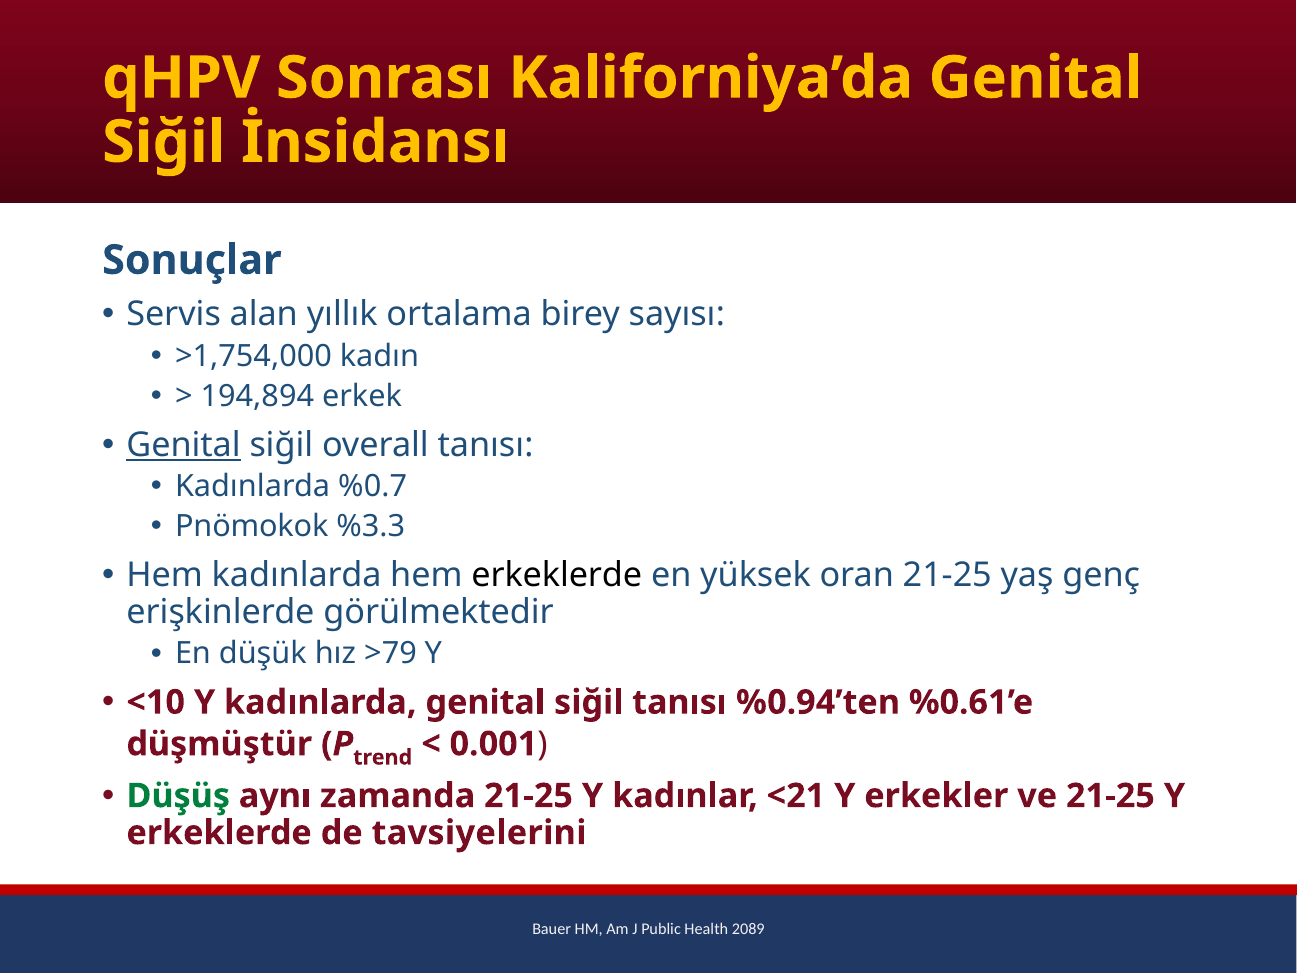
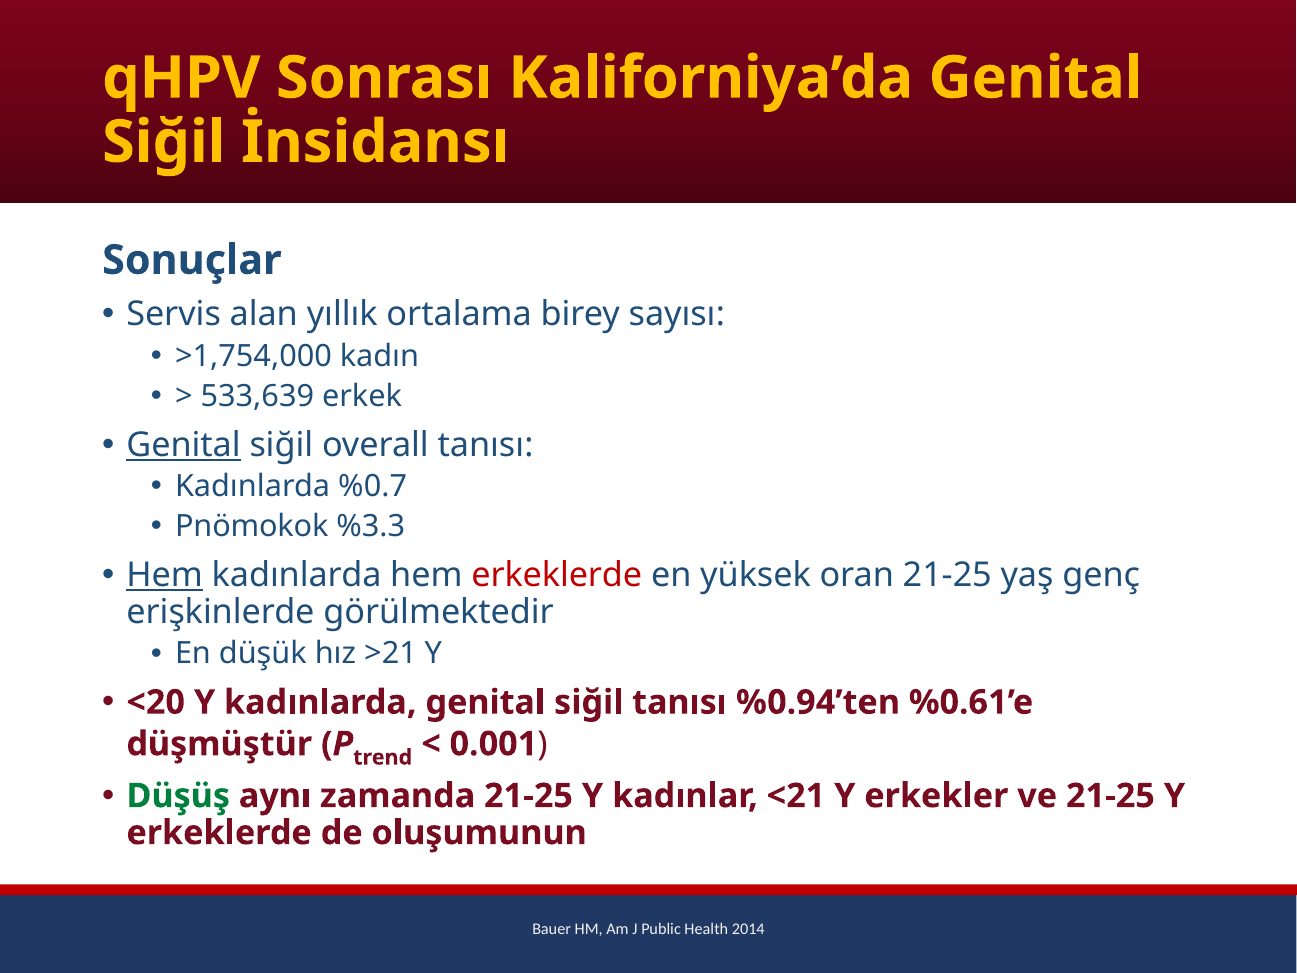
194,894: 194,894 -> 533,639 (257, 396)
Hem underline: none -> present (165, 575)
erkeklerde colour: black -> red (557, 575)
>79: >79 -> >21 (391, 654)
<10: <10 -> <20 (156, 702)
tavsiyelerini: tavsiyelerini -> oluşumunun (479, 833)
2089: 2089 -> 2014 (748, 929)
